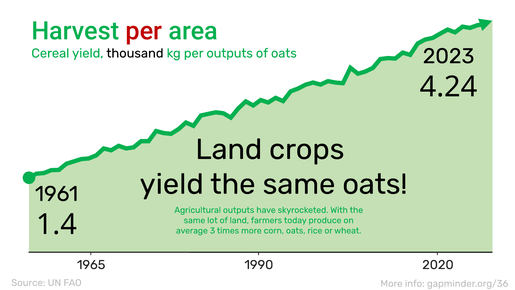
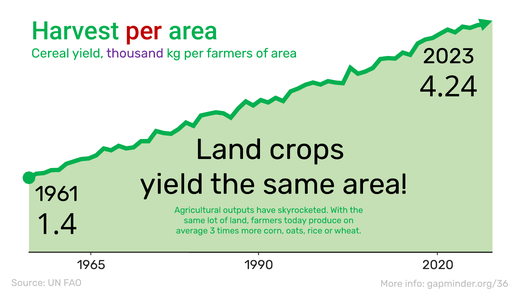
thousand colour: black -> purple (135, 53)
per outputs: outputs -> farmers (230, 53)
of oats: oats -> area (284, 53)
same oats: oats -> area (375, 184)
